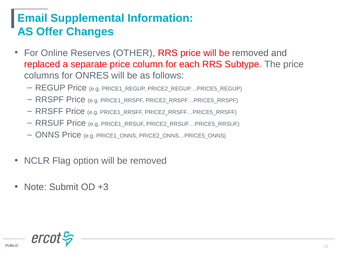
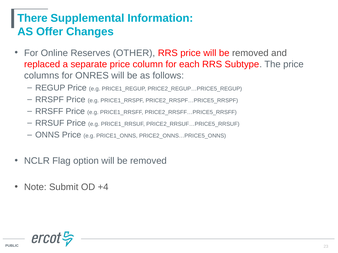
Email: Email -> There (32, 18)
+3: +3 -> +4 (103, 187)
